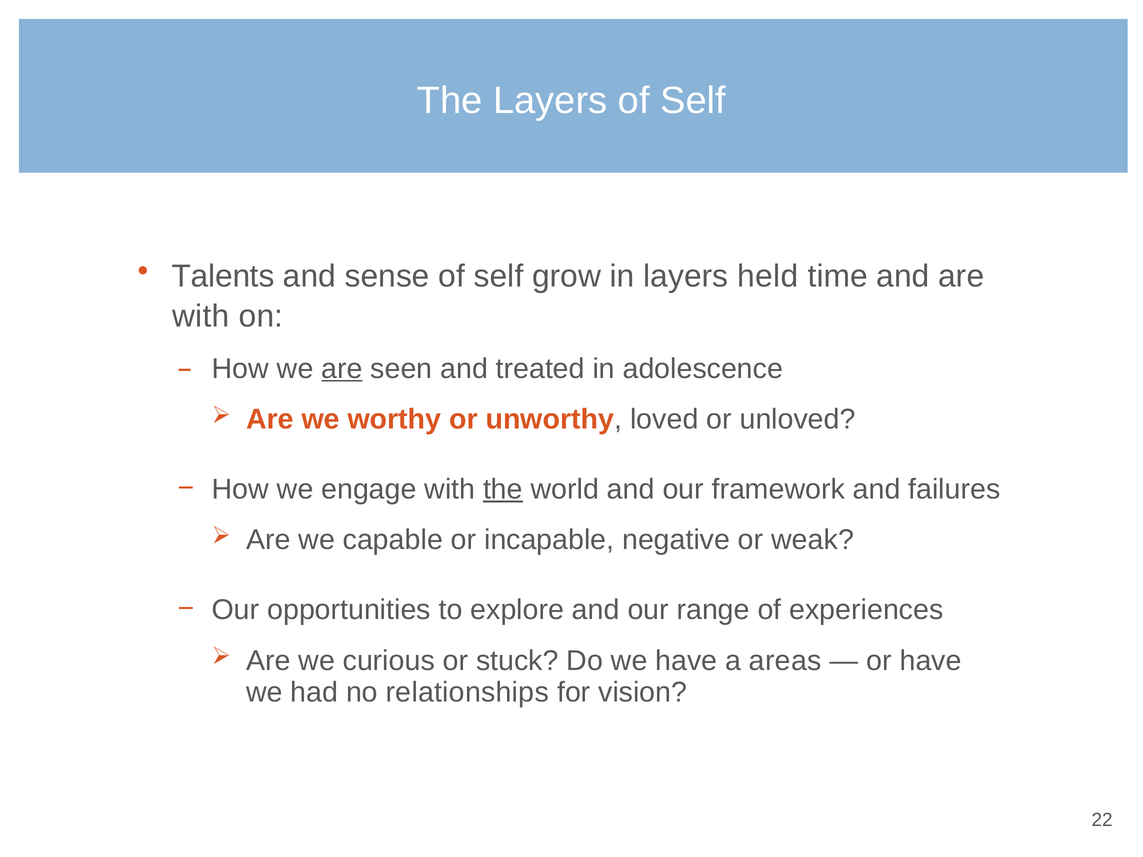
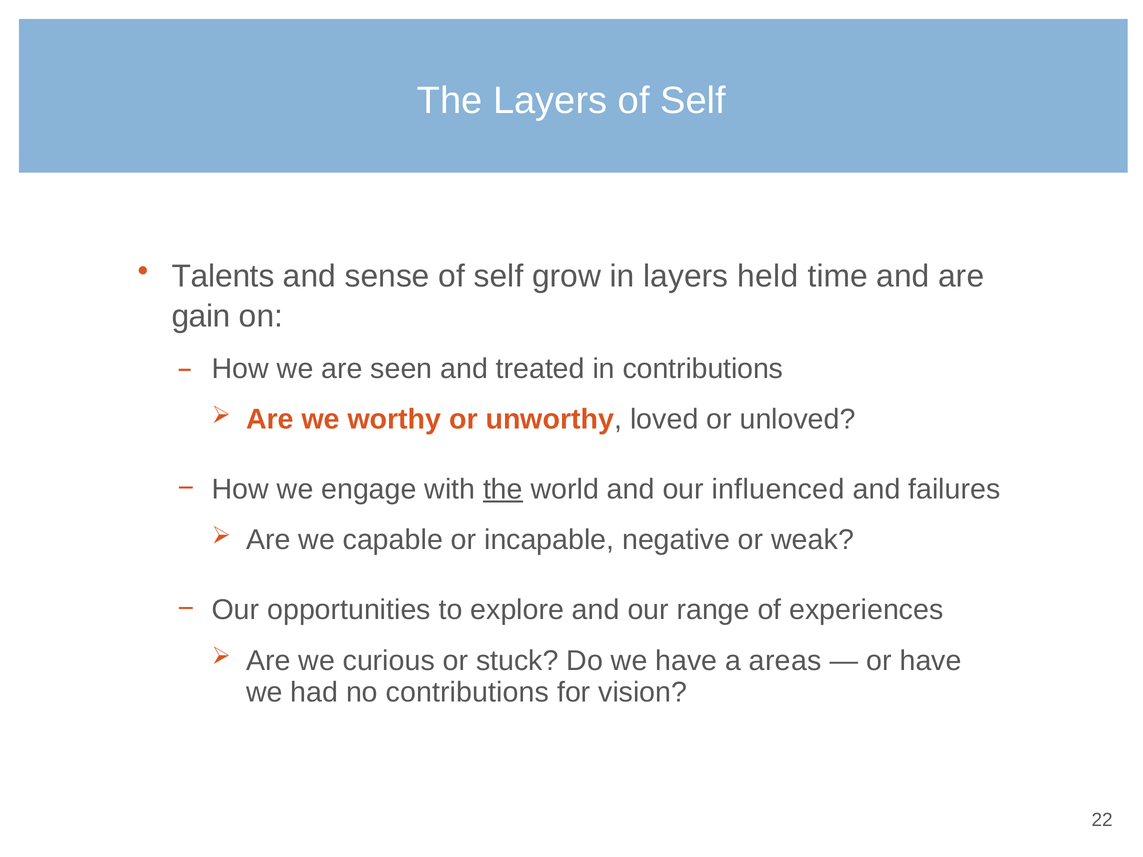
with: with -> gain (201, 316)
are underline: present -> none (342, 369)
in adolescence: adolescence -> contributions (703, 369)
framework: framework -> influenced (778, 489)
no relationships: relationships -> contributions (467, 693)
